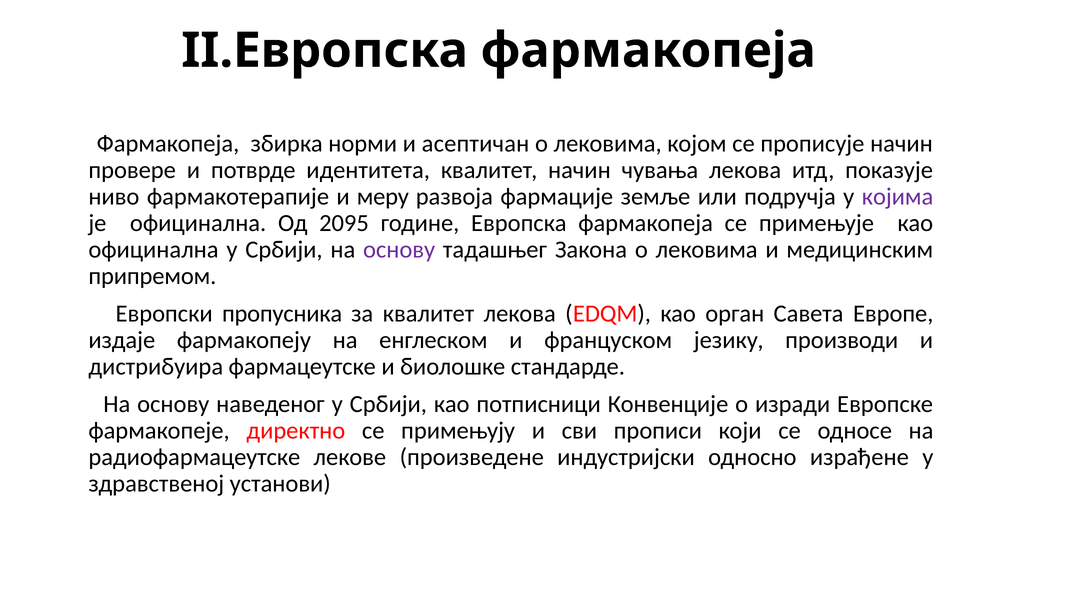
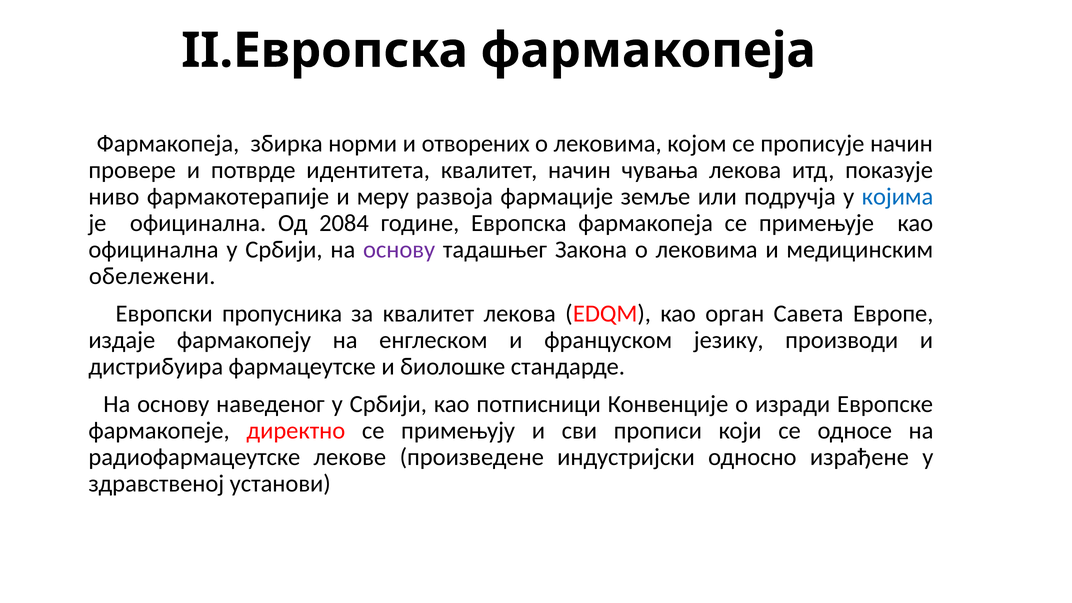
асептичан: асептичан -> отворених (476, 144)
којима colour: purple -> blue (898, 197)
2095: 2095 -> 2084 (344, 223)
припремом: припремом -> обележени (152, 276)
